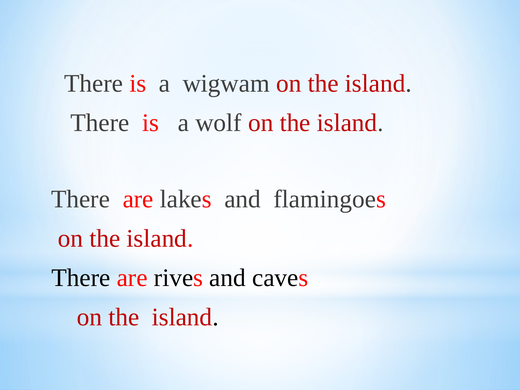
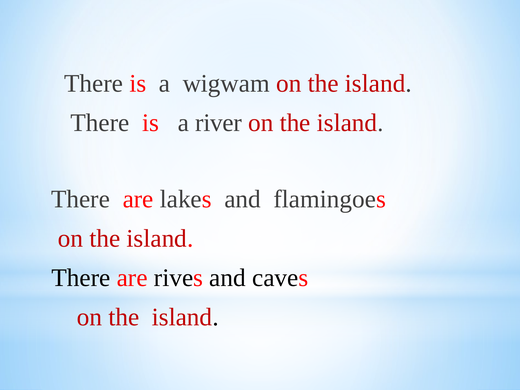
wolf: wolf -> river (219, 123)
